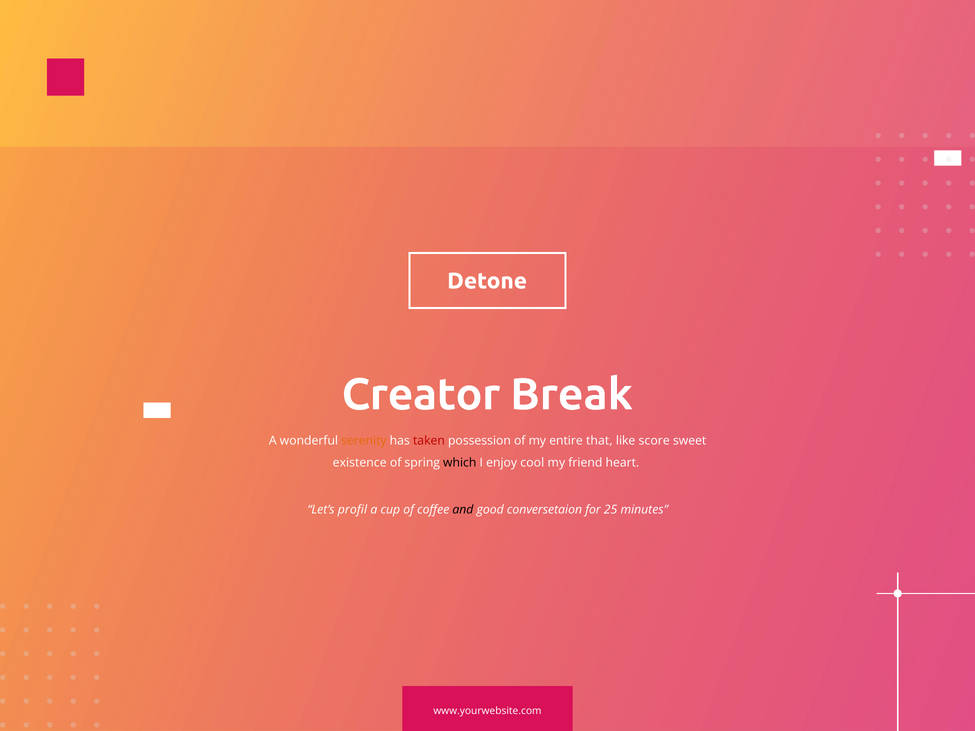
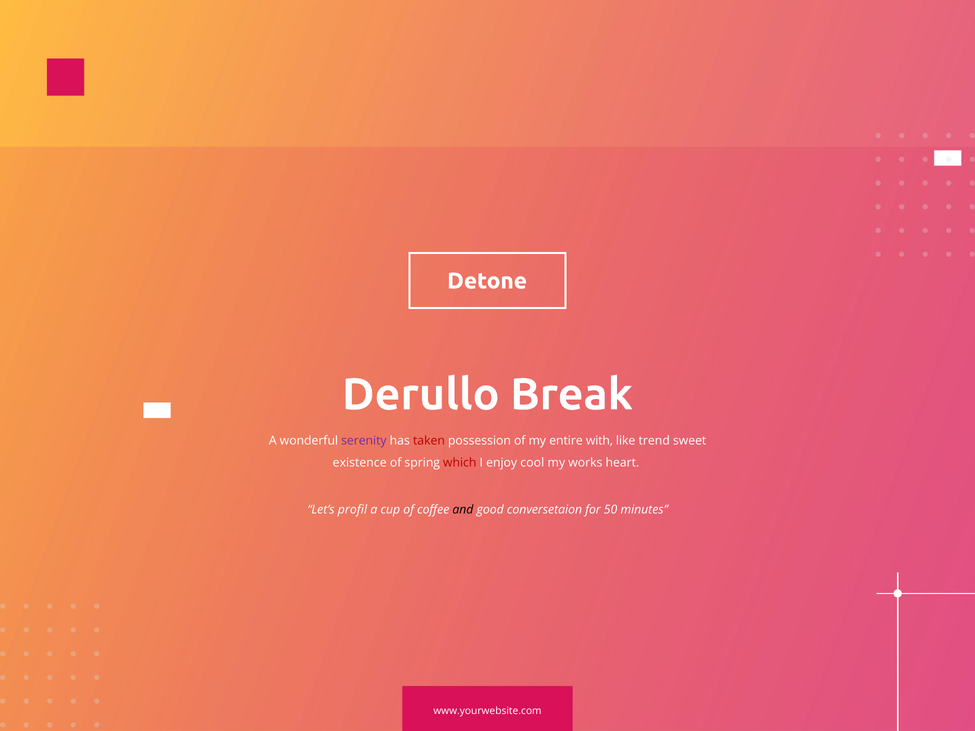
Creator: Creator -> Derullo (421, 395)
serenity colour: orange -> purple (364, 441)
that: that -> with (599, 441)
score: score -> trend (654, 441)
which colour: black -> red (460, 463)
friend: friend -> works (585, 463)
25: 25 -> 50 (611, 510)
